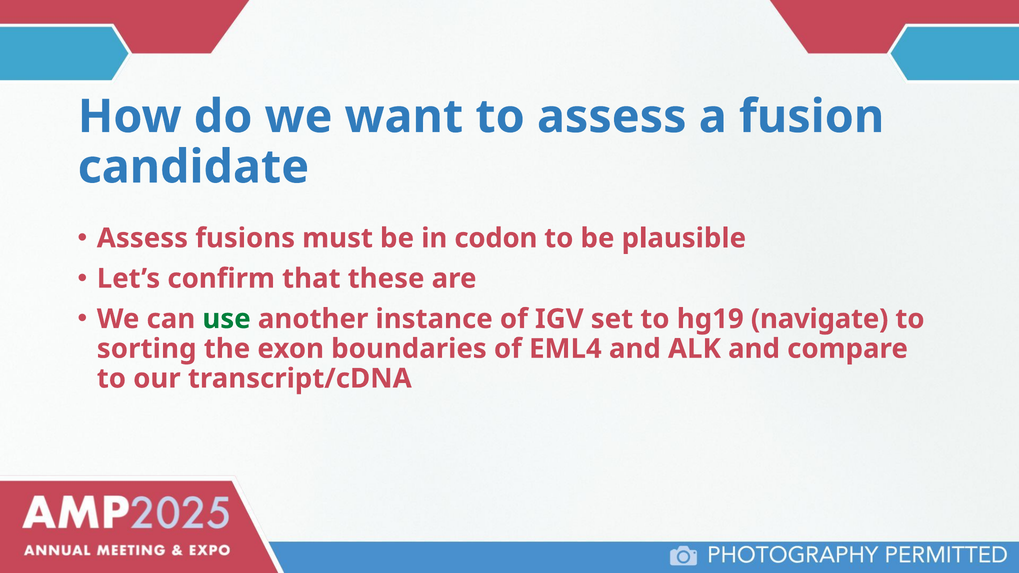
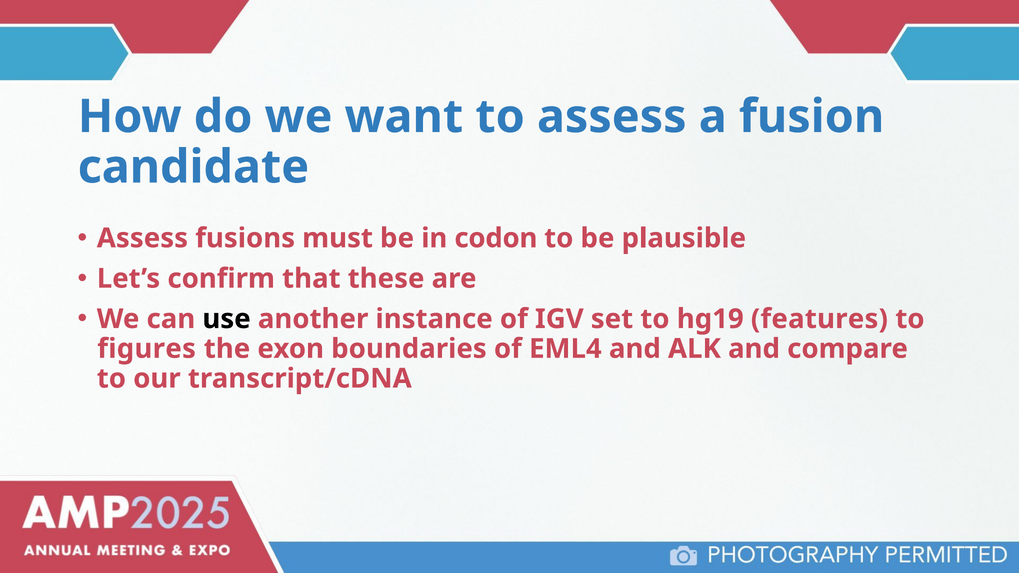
use colour: green -> black (227, 319)
navigate: navigate -> features (819, 319)
sorting: sorting -> figures (147, 349)
